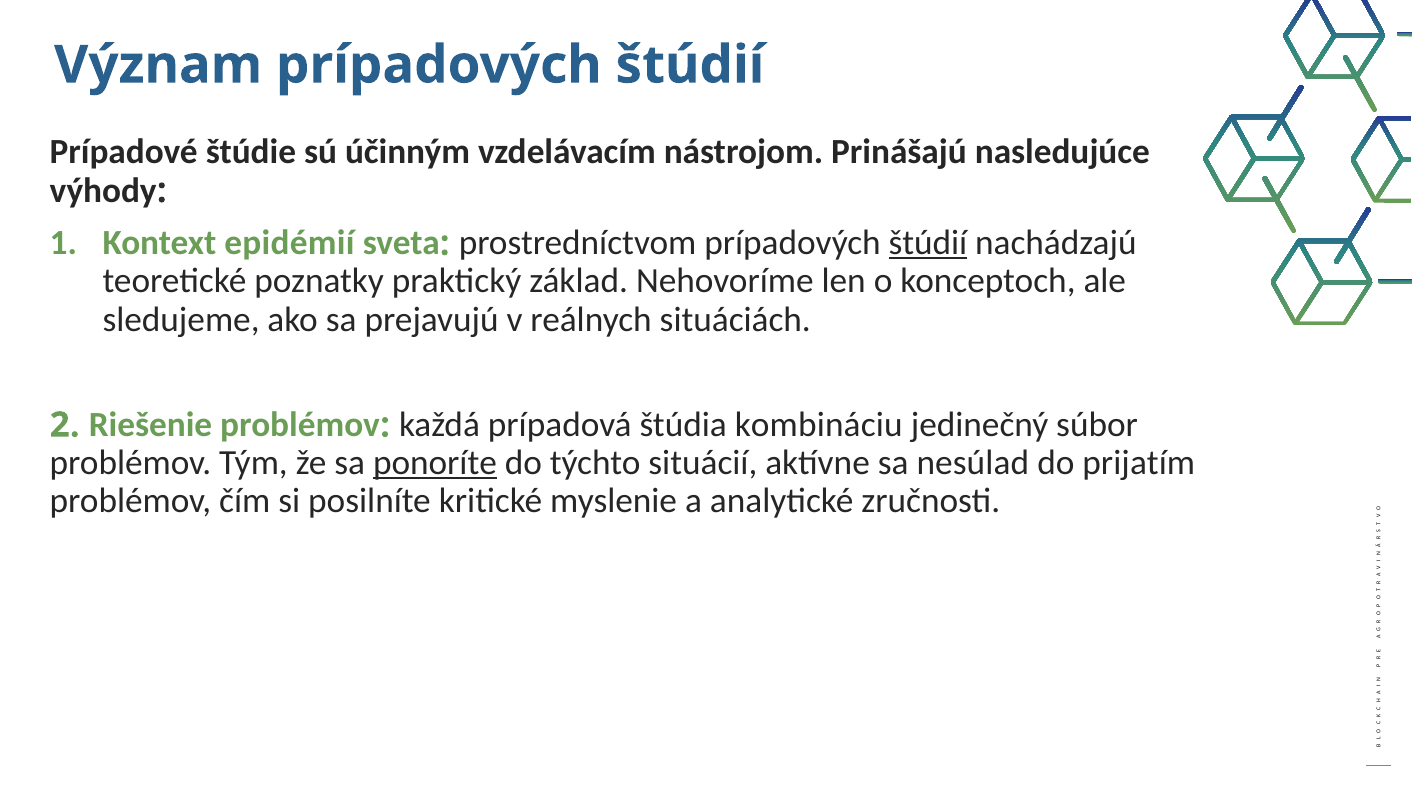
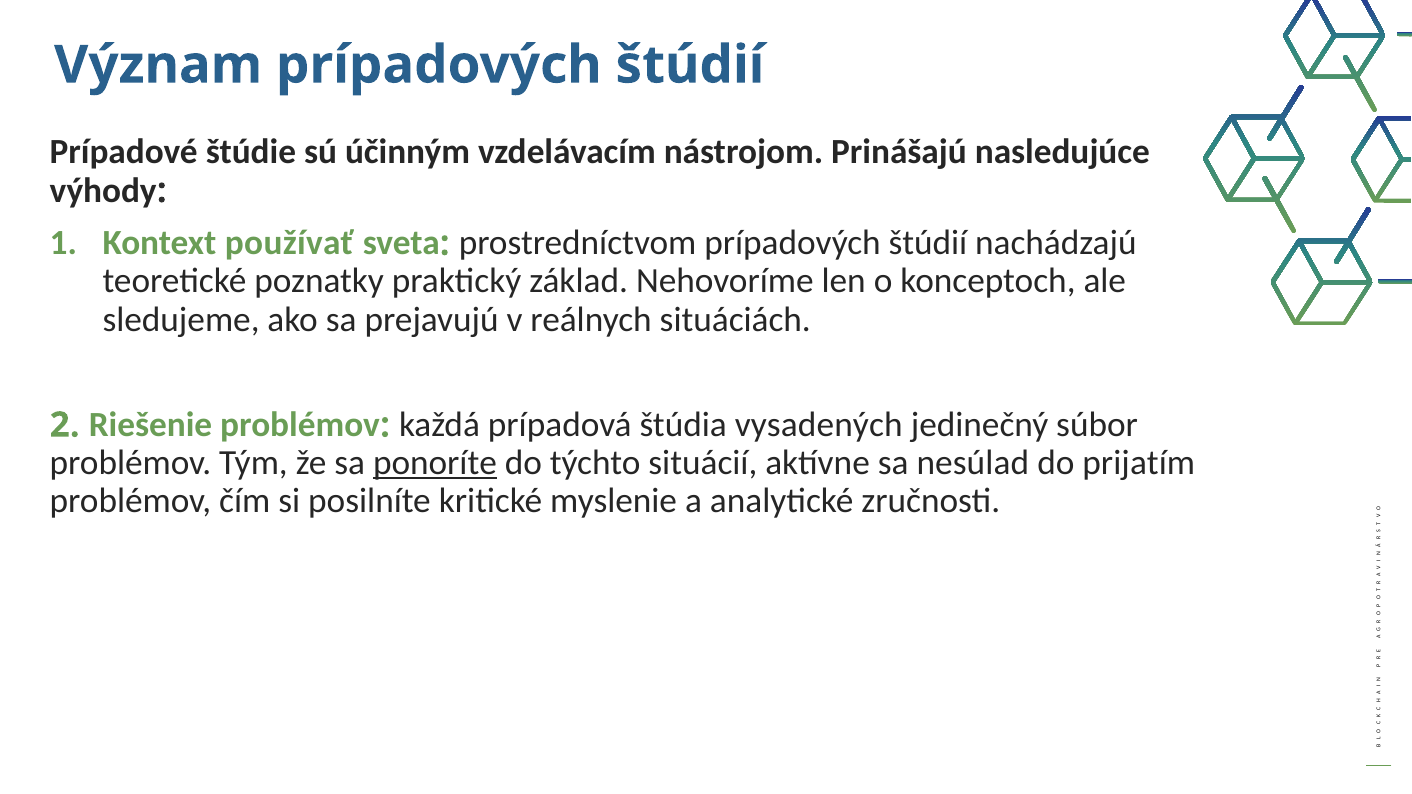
epidémií: epidémií -> používať (289, 243)
štúdií underline: present -> none (928, 243)
kombináciu: kombináciu -> vysadených (819, 425)
